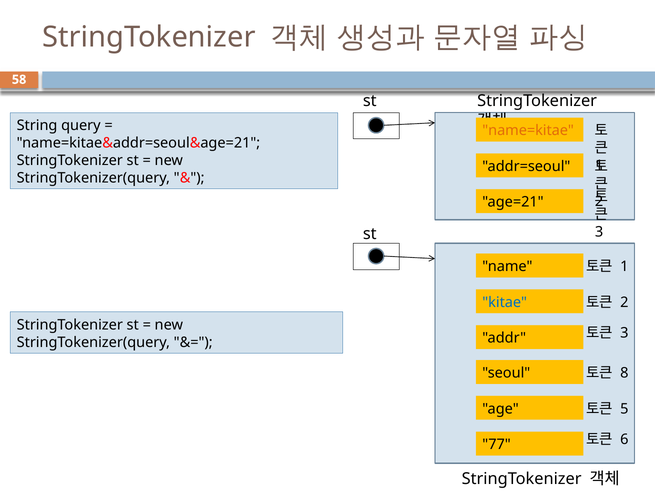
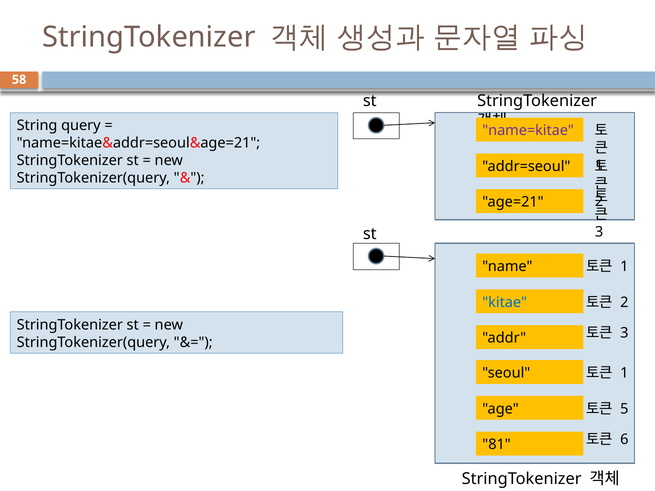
name=kitae colour: orange -> purple (528, 131)
8: 8 -> 1 (624, 373)
77: 77 -> 81 (497, 445)
